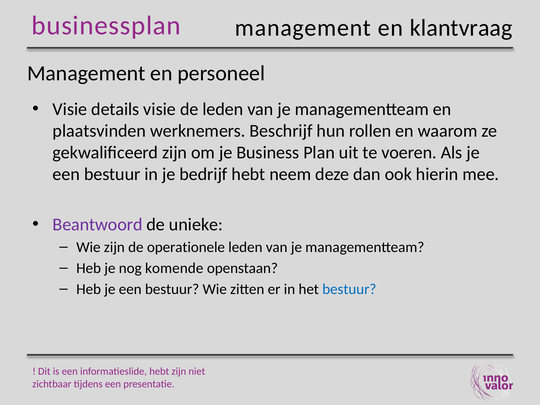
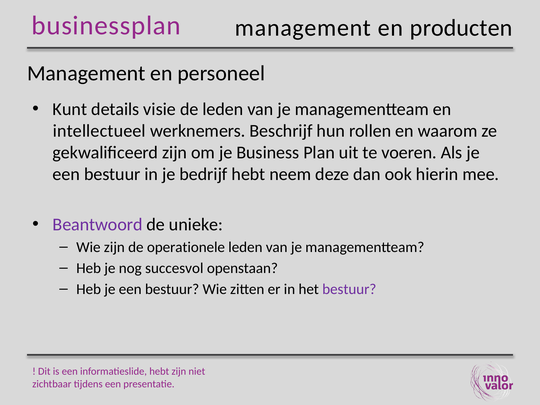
klantvraag: klantvraag -> producten (461, 28)
Visie: Visie -> Kunt (70, 109)
plaatsvinden: plaatsvinden -> intellectueel (99, 131)
komende: komende -> succesvol (174, 268)
bestuur colour: blue -> purple (349, 289)
